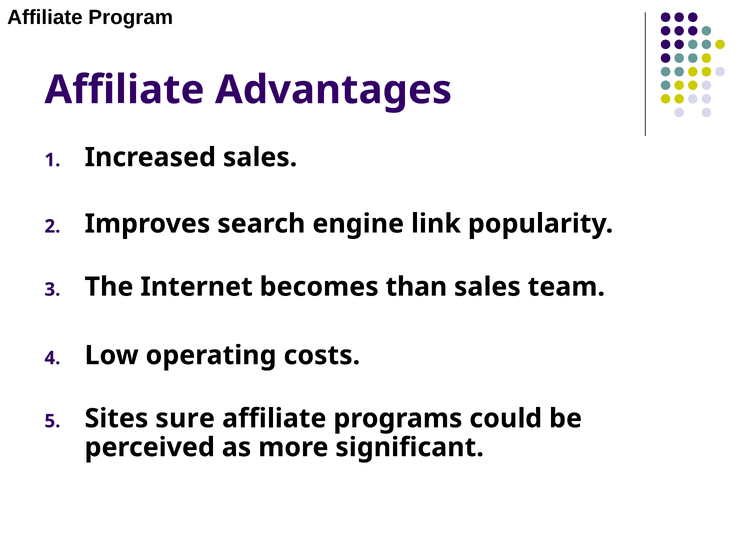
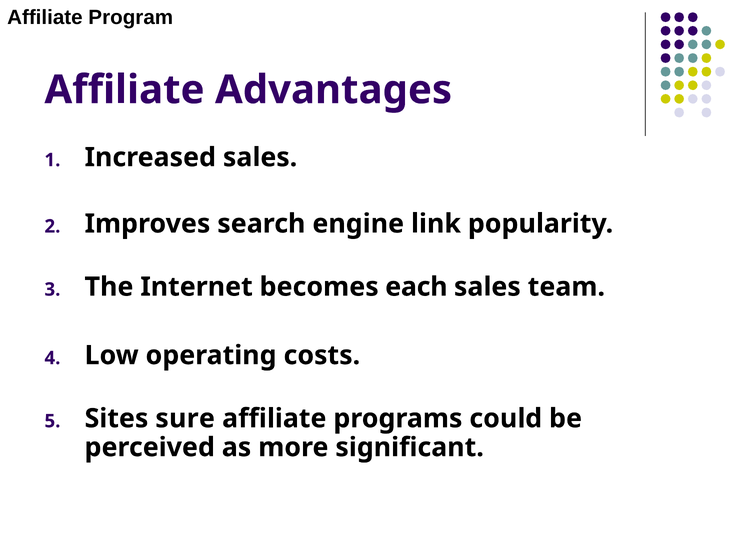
than: than -> each (416, 287)
